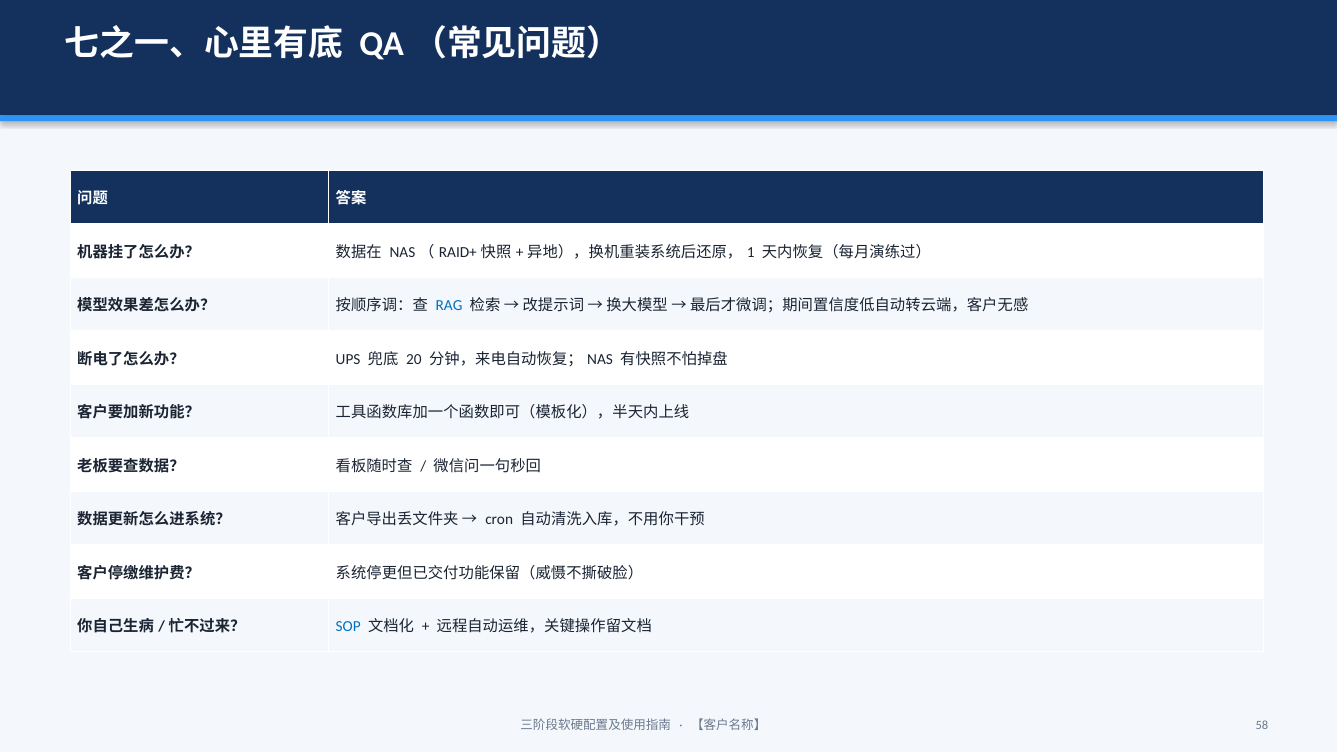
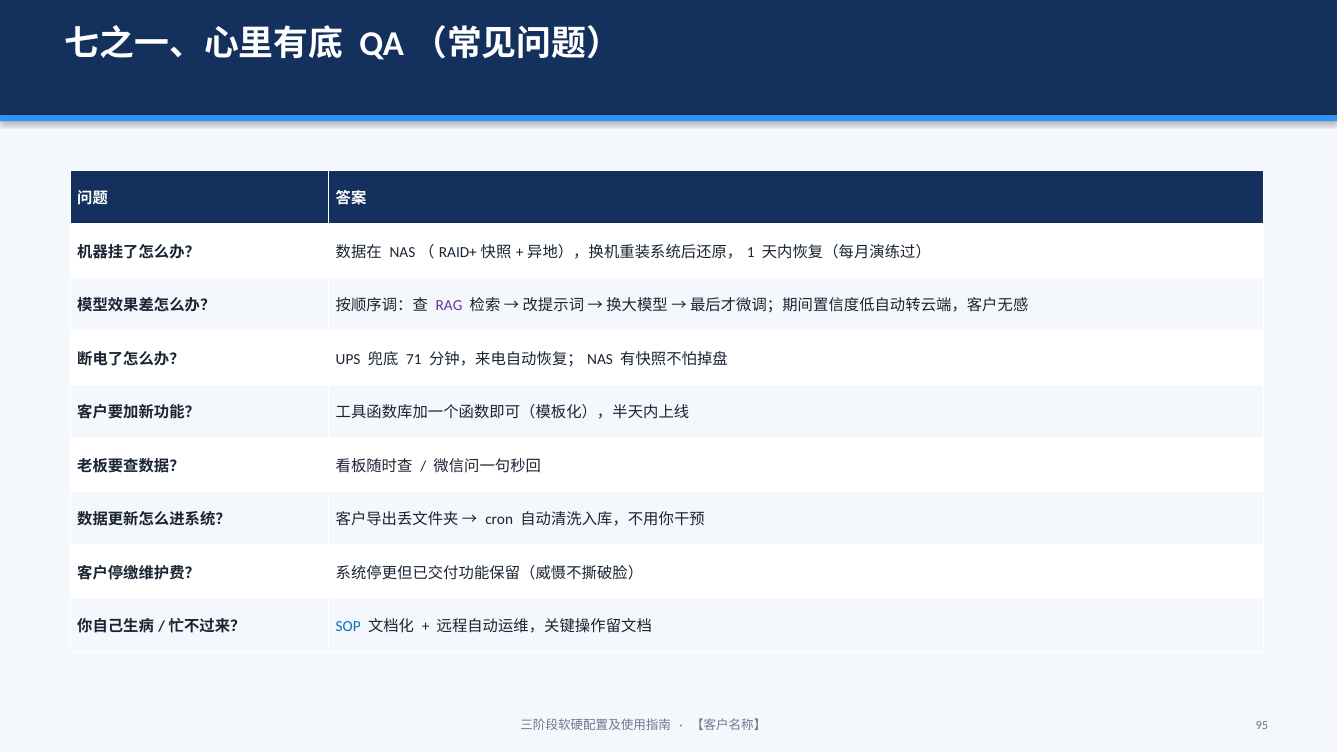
RAG colour: blue -> purple (449, 306)
20: 20 -> 71 (414, 359)
58: 58 -> 95 (1262, 725)
